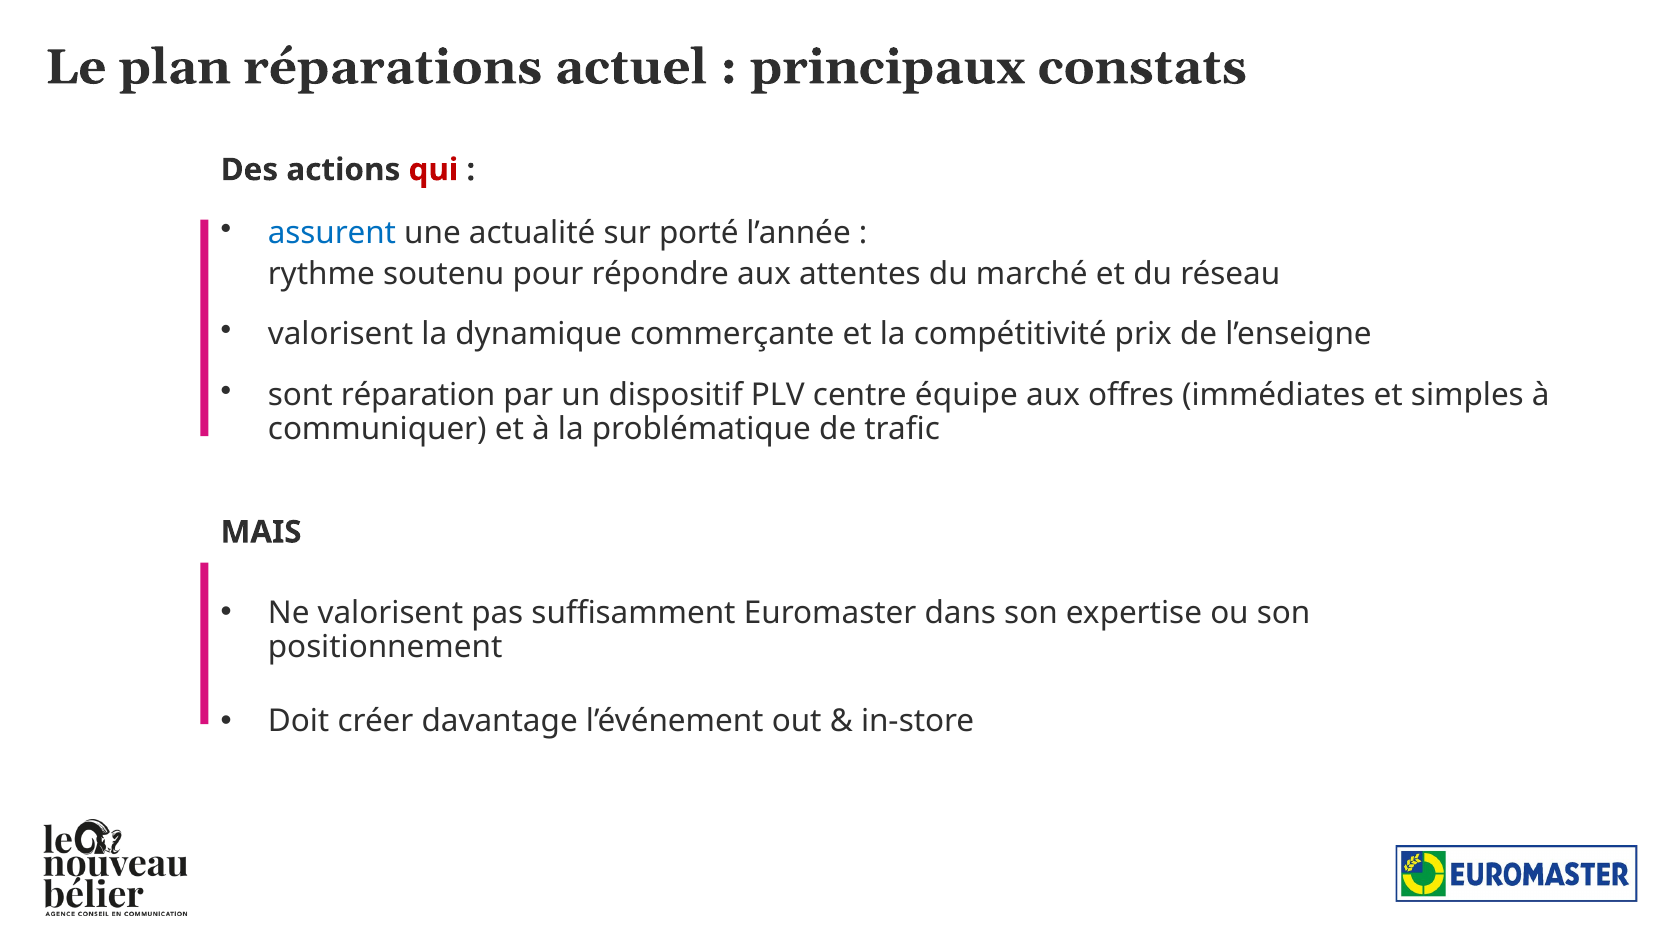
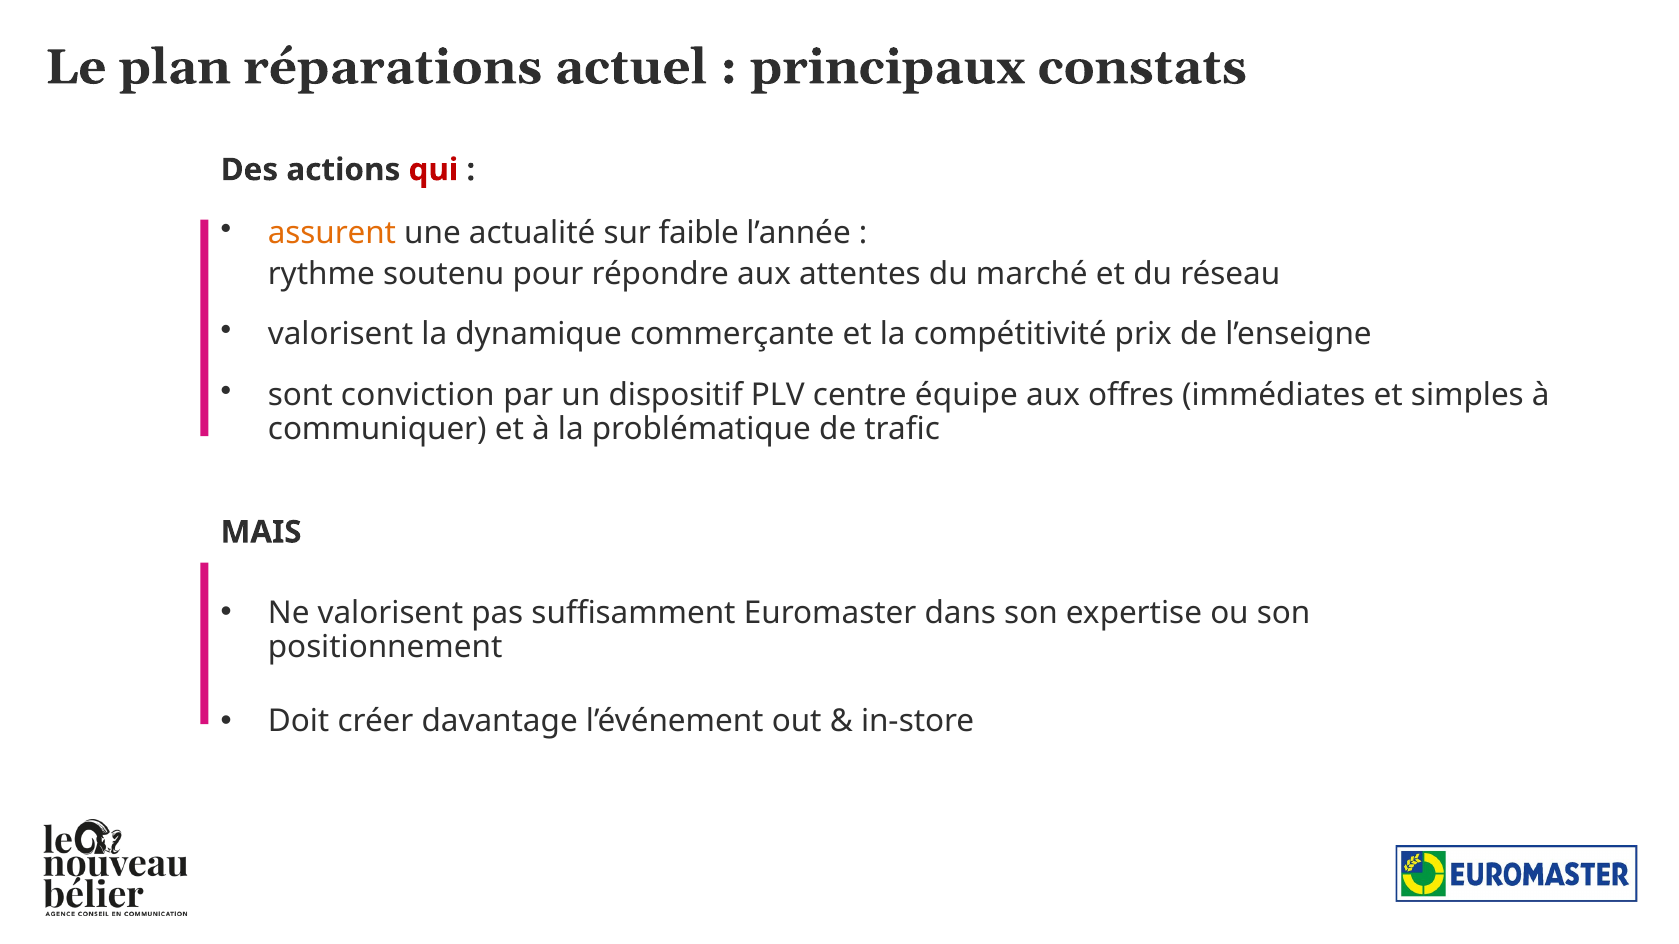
assurent colour: blue -> orange (332, 234)
porté: porté -> faible (699, 234)
réparation: réparation -> conviction (418, 396)
